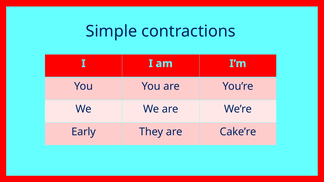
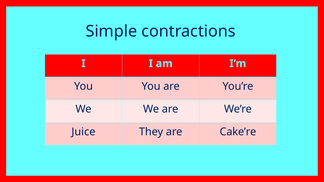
Early: Early -> Juice (83, 132)
